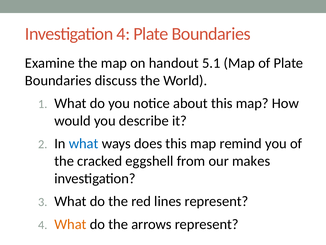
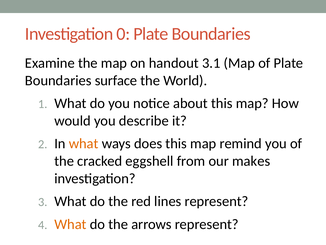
Investigation 4: 4 -> 0 (123, 34)
5.1: 5.1 -> 3.1 (211, 63)
discuss: discuss -> surface (116, 80)
what colour: blue -> orange (84, 143)
